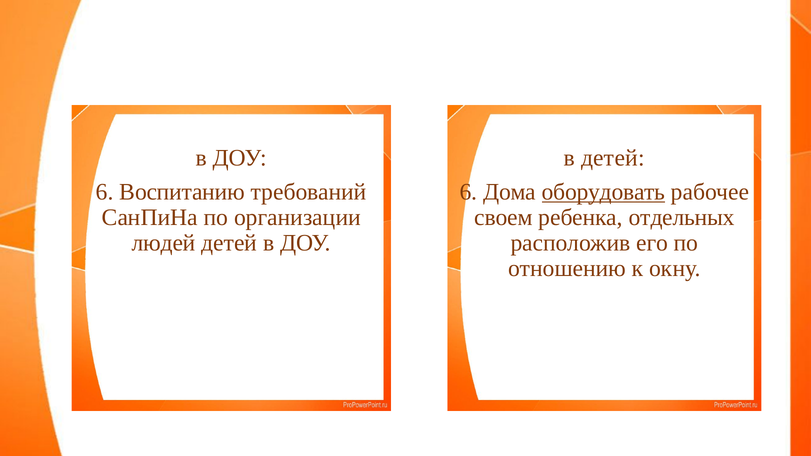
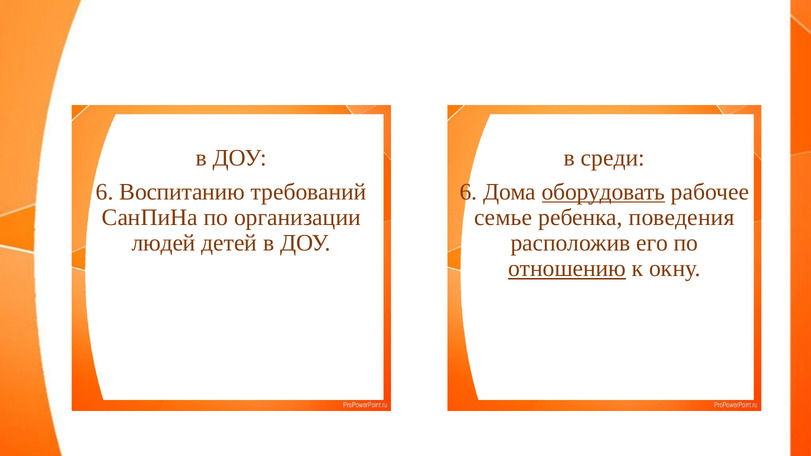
в детей: детей -> среди (613, 158)
своем: своем -> семье (503, 217)
отдельных: отдельных -> поведения (682, 217)
отношению underline: none -> present (567, 269)
